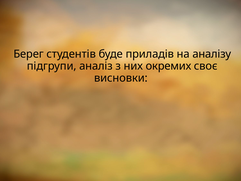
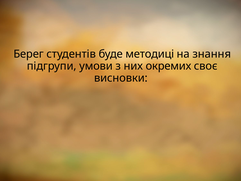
приладів: приладів -> методиці (150, 54)
аналізу: аналізу -> знання (212, 54)
аналіз: аналіз -> умови (96, 66)
